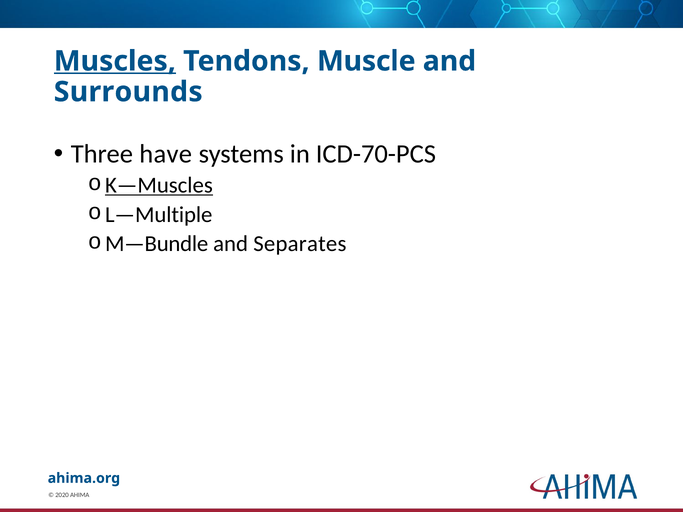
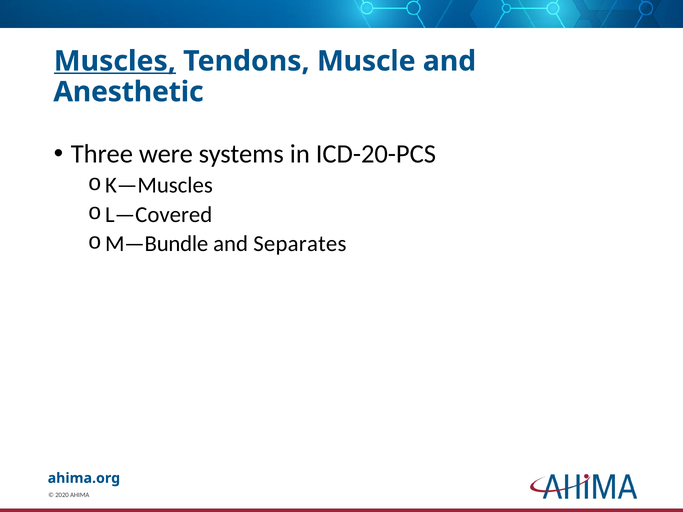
Surrounds: Surrounds -> Anesthetic (128, 92)
have: have -> were (166, 154)
ICD-70-PCS: ICD-70-PCS -> ICD-20-PCS (376, 154)
K—Muscles underline: present -> none (159, 185)
L—Multiple: L—Multiple -> L—Covered (159, 215)
